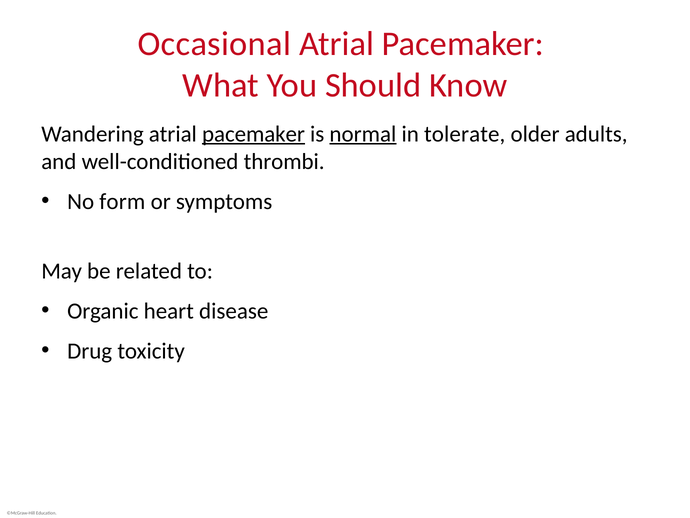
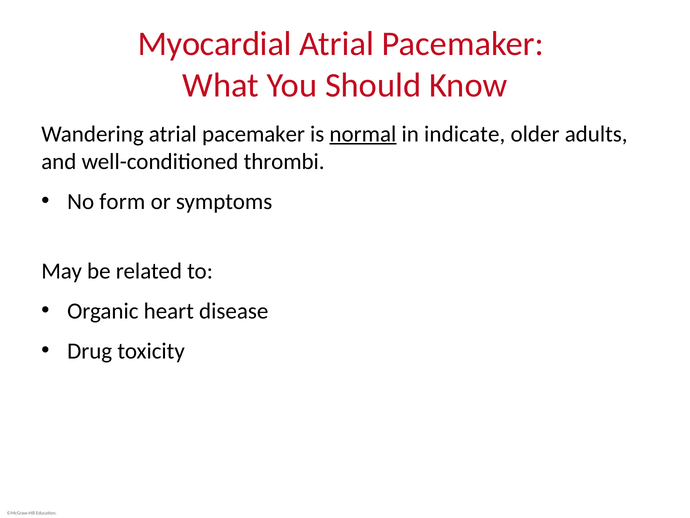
Occasional: Occasional -> Myocardial (215, 44)
pacemaker underline: present -> none (254, 134)
tolerate: tolerate -> indicate (465, 134)
